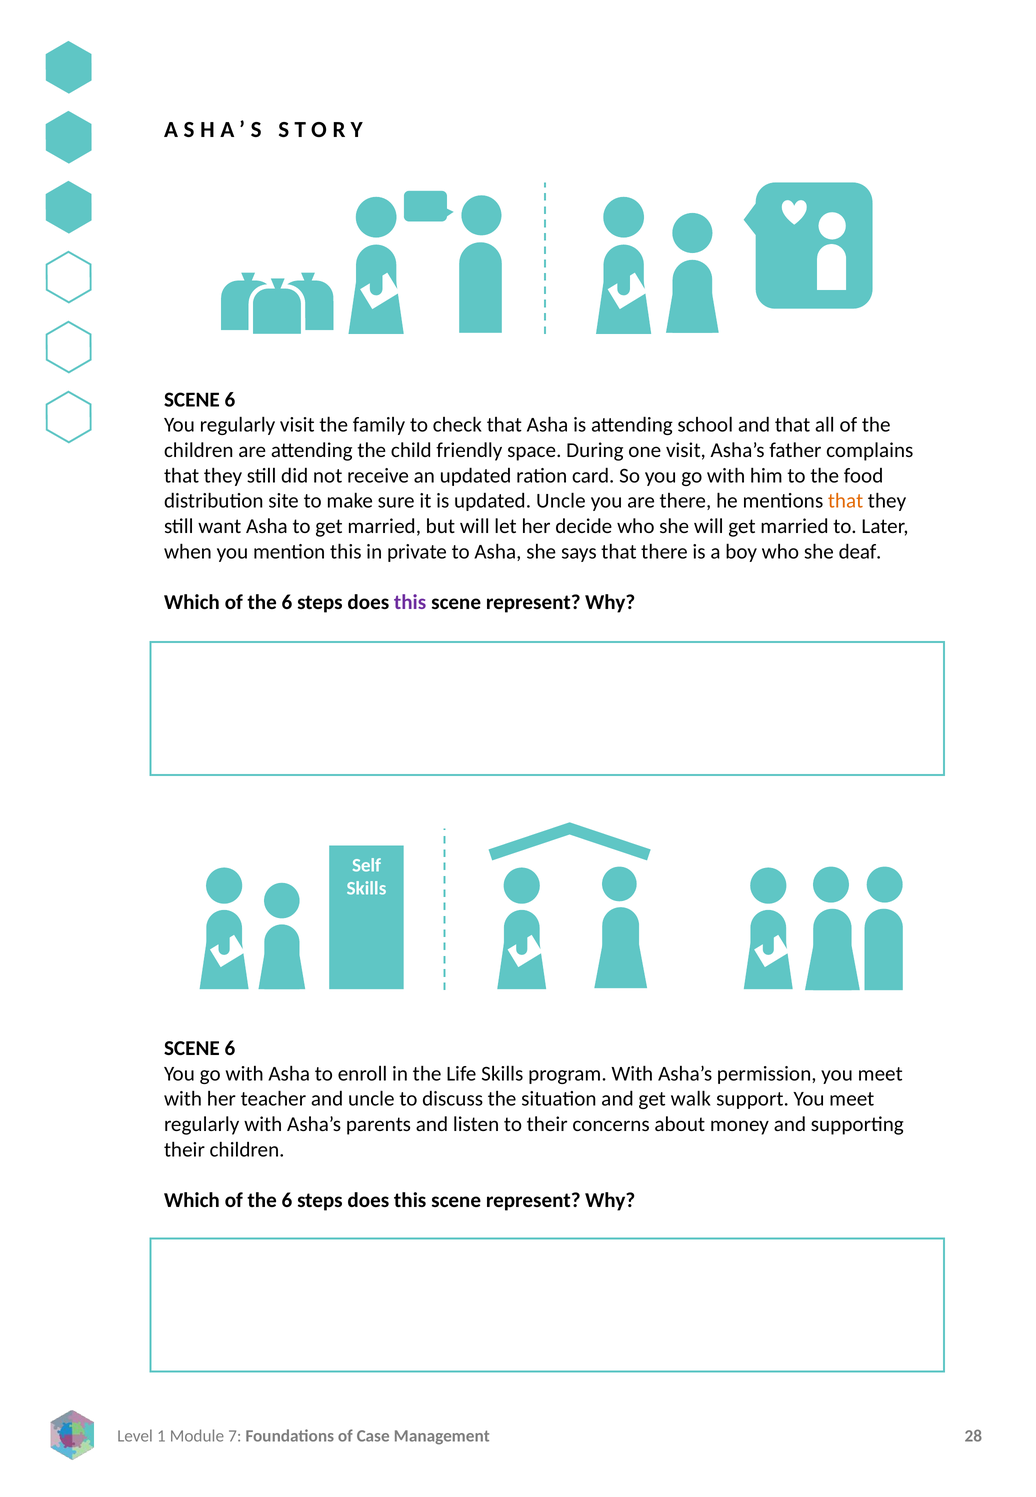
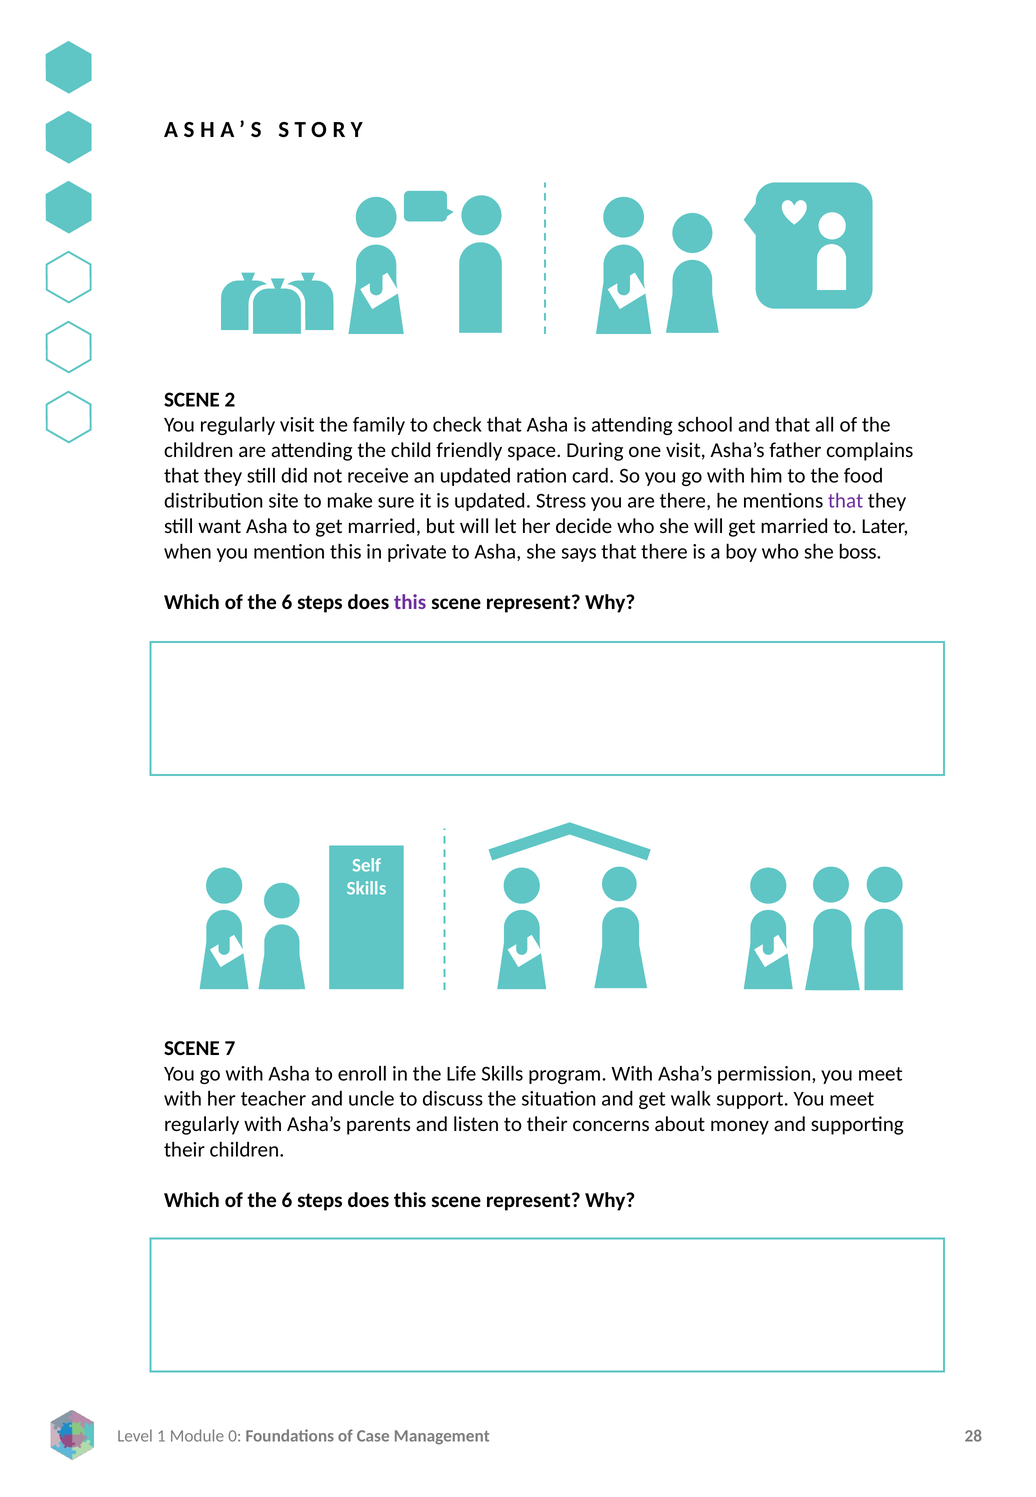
6: 6 -> 2 (230, 399)
updated Uncle: Uncle -> Stress (561, 501)
that colour: orange -> purple (846, 501)
deaf: deaf -> boss (860, 551)
6: 6 -> 7 (230, 1048)
7: 7 -> 0 (235, 1436)
